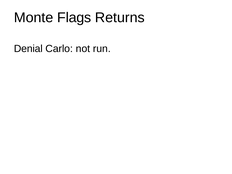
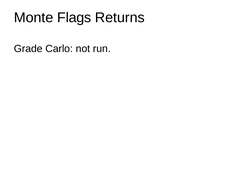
Denial: Denial -> Grade (28, 49)
